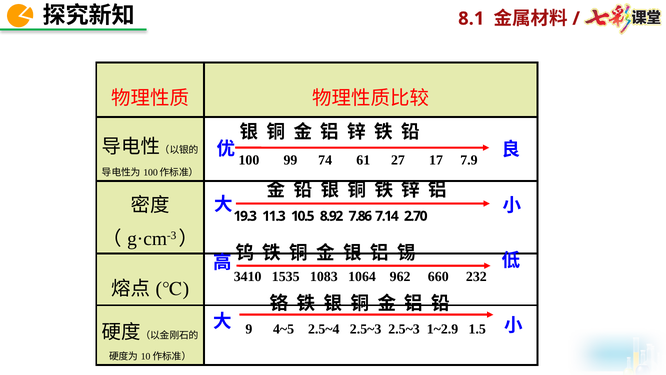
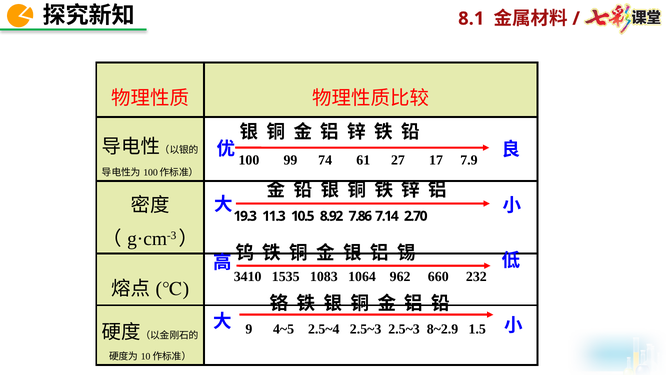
1~2.9: 1~2.9 -> 8~2.9 (442, 329)
